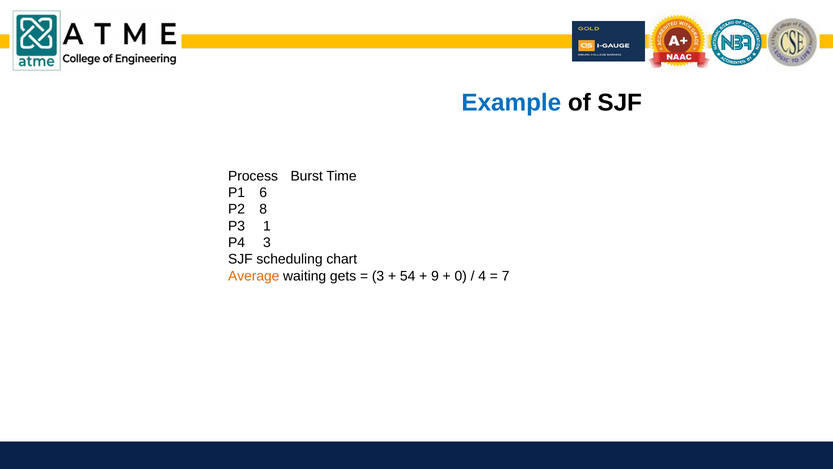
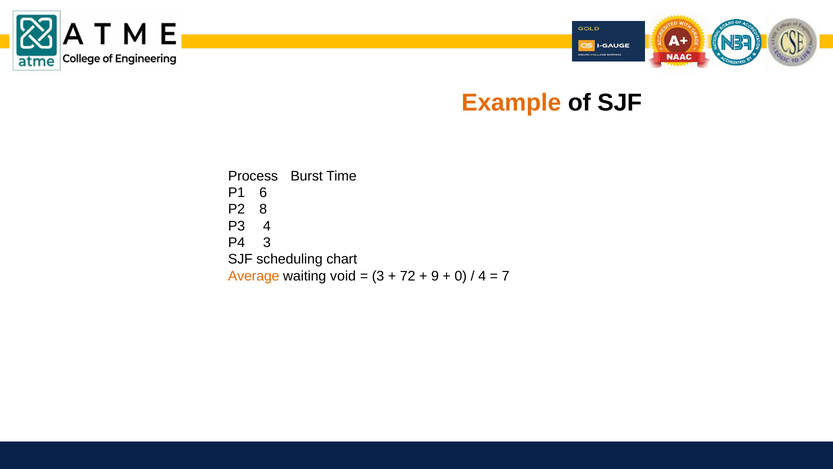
Example colour: blue -> orange (511, 102)
P3 1: 1 -> 4 (267, 226)
gets: gets -> void (343, 276)
54: 54 -> 72 (408, 276)
